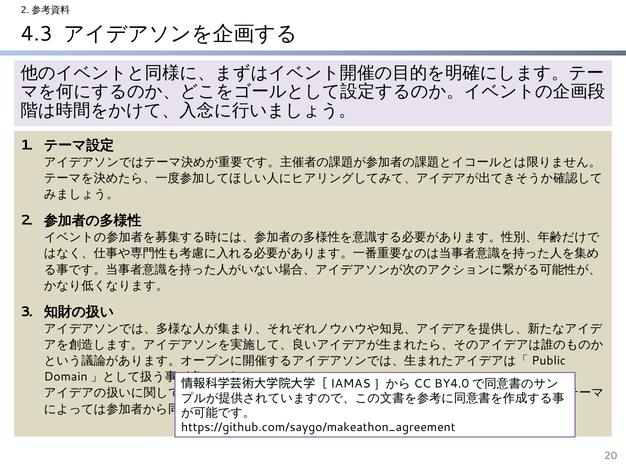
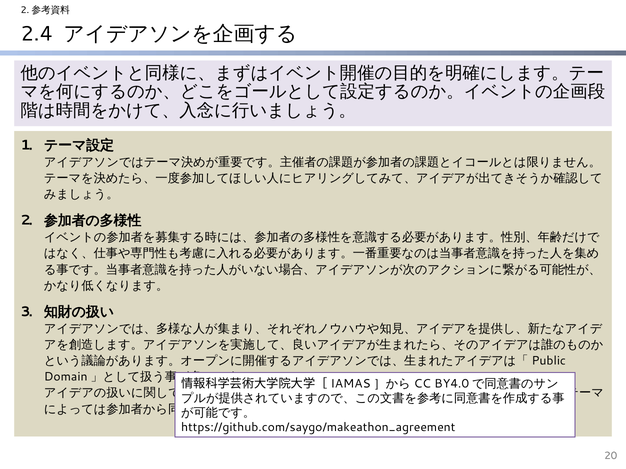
4.3: 4.3 -> 2.4 (37, 34)
